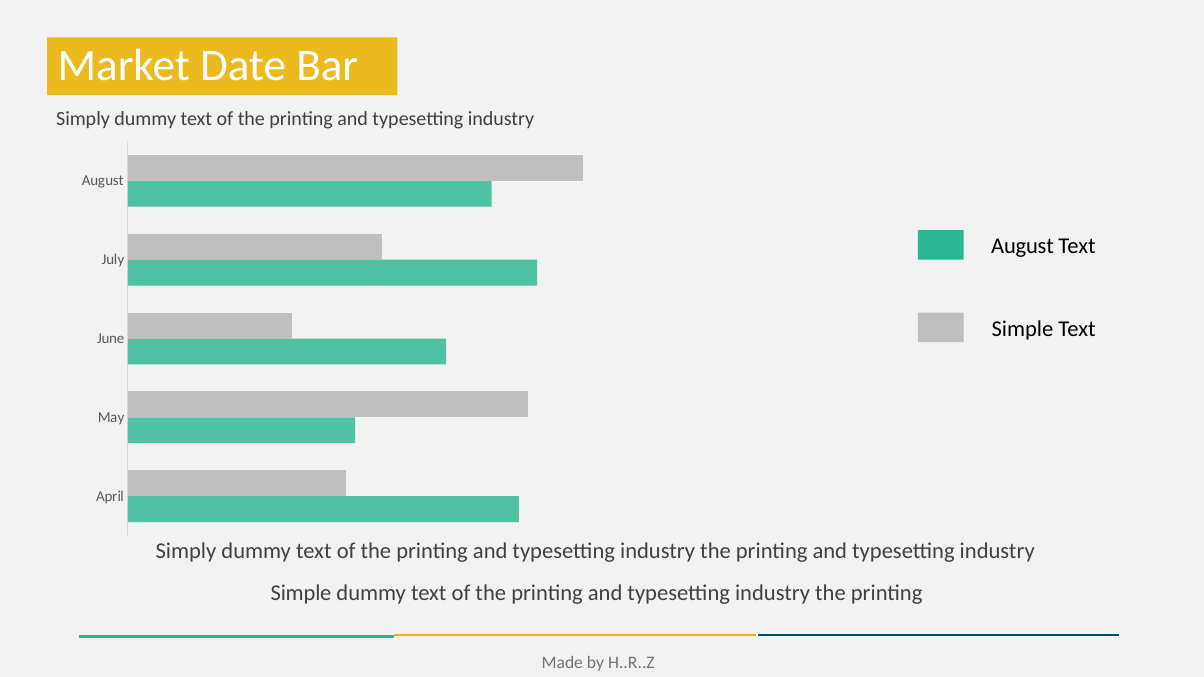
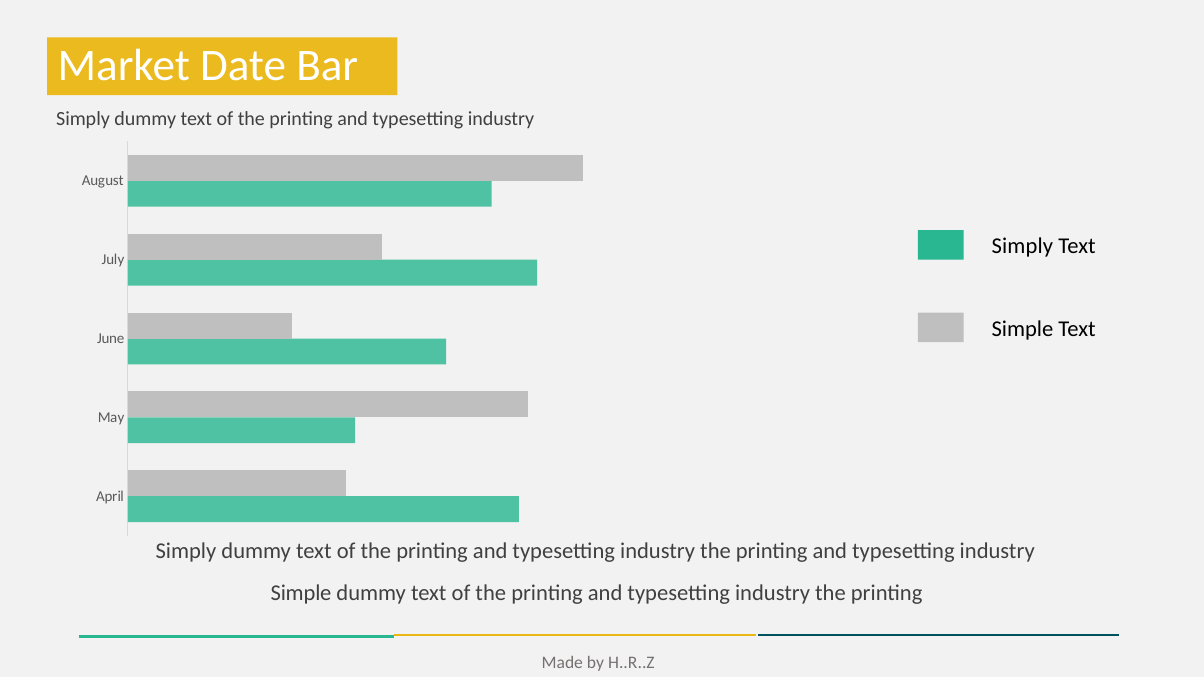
August: August -> Simply (1022, 246)
